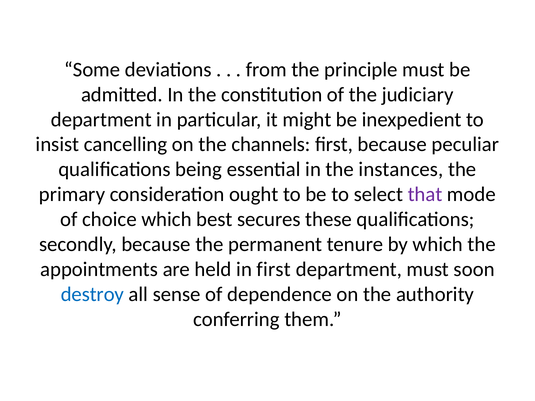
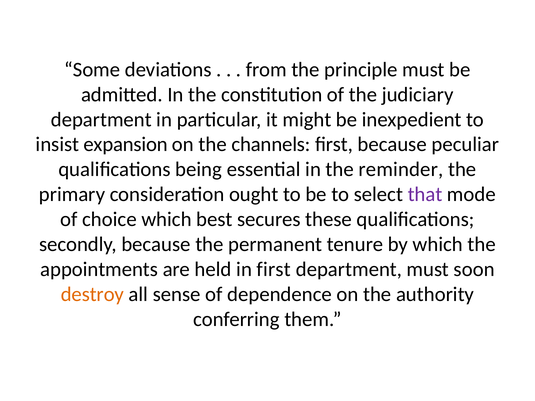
cancelling: cancelling -> expansion (126, 145)
instances: instances -> reminder (401, 170)
destroy colour: blue -> orange (92, 294)
